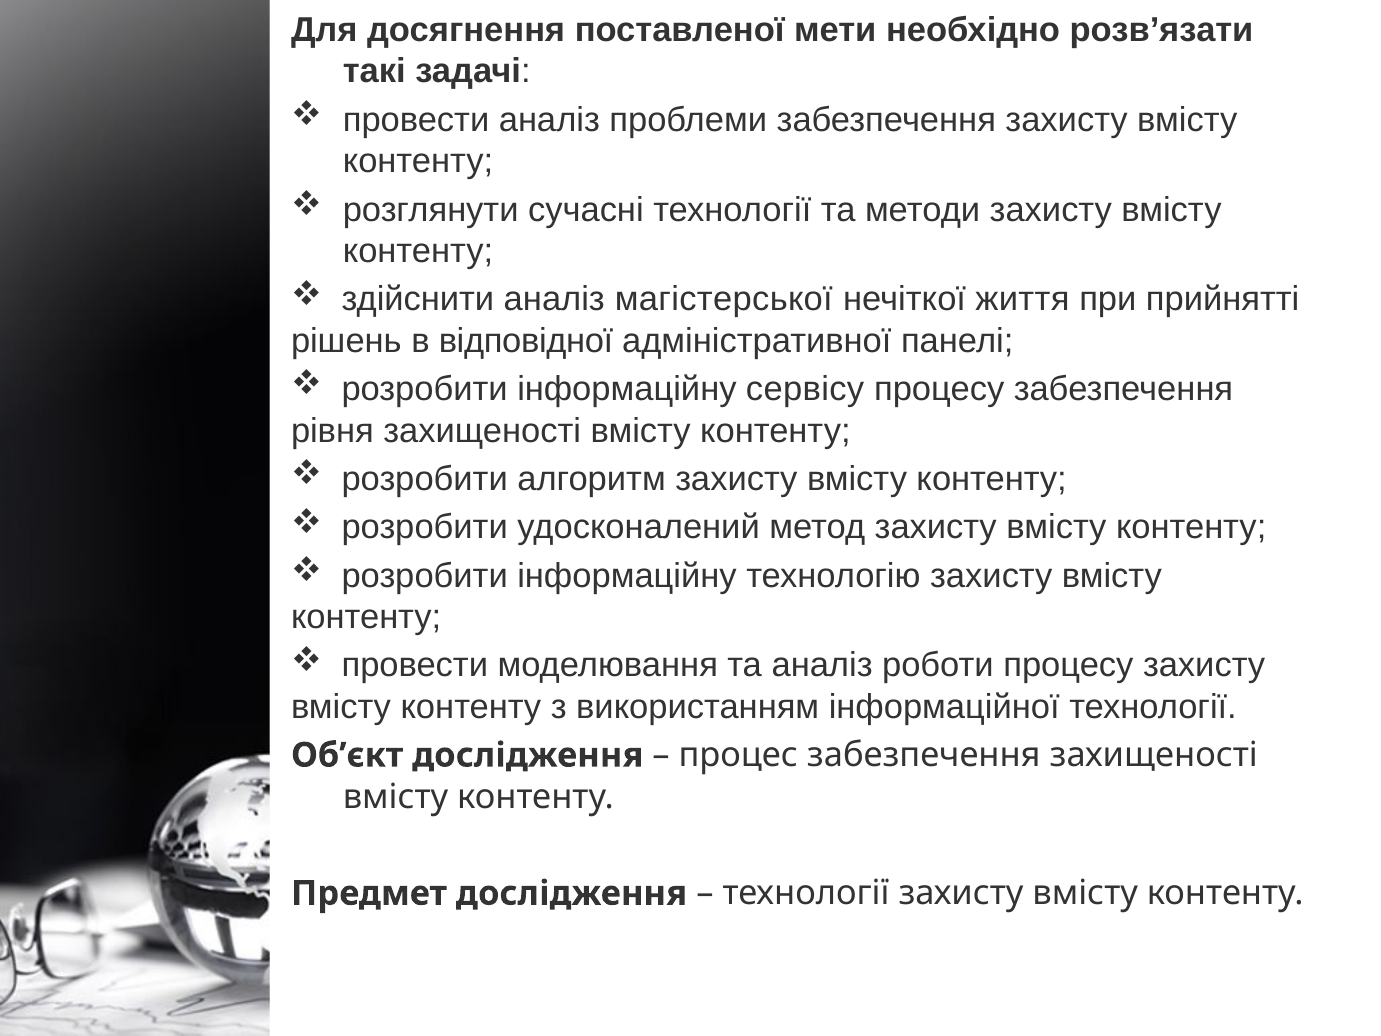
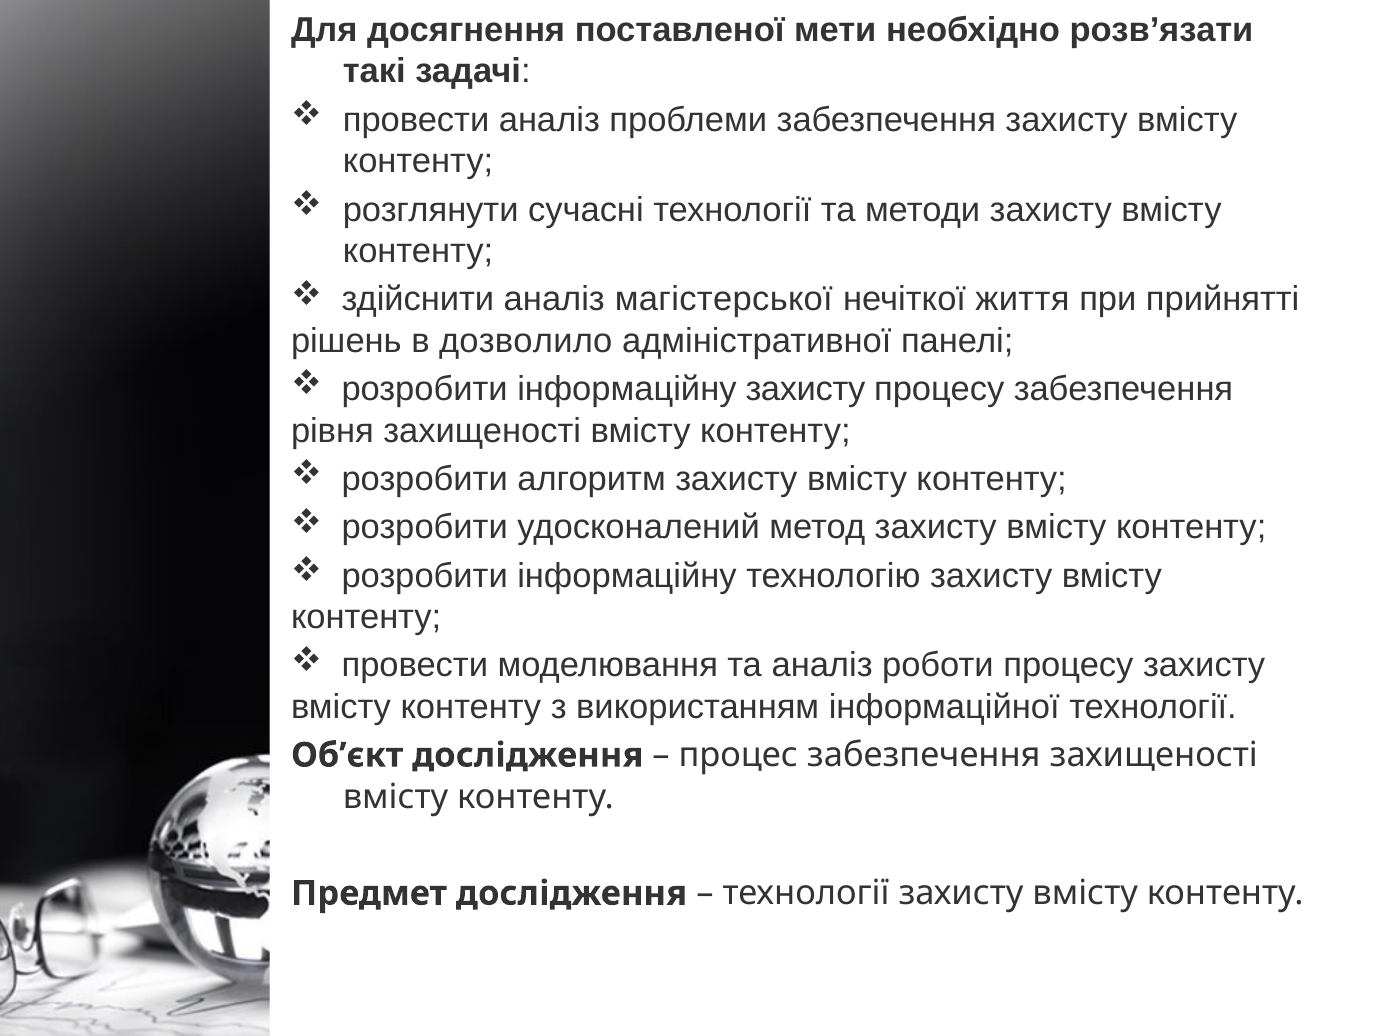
відповідної: відповідної -> дозволило (526, 341)
інформаційну сервісу: сервісу -> захисту (805, 389)
